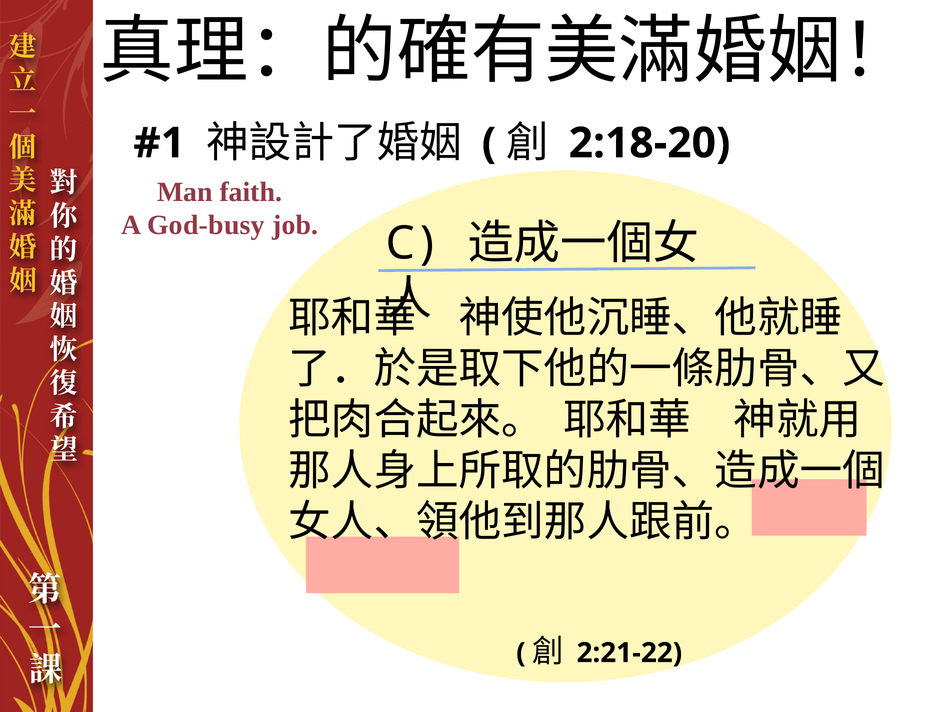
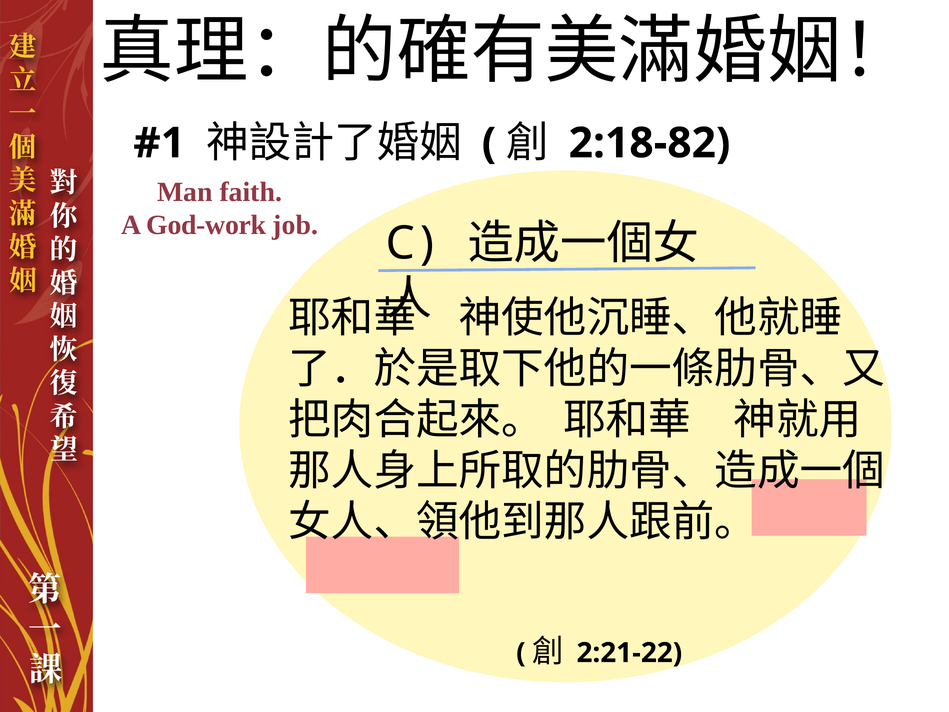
2:18-20: 2:18-20 -> 2:18-82 (650, 143)
God-busy: God-busy -> God-work (206, 225)
